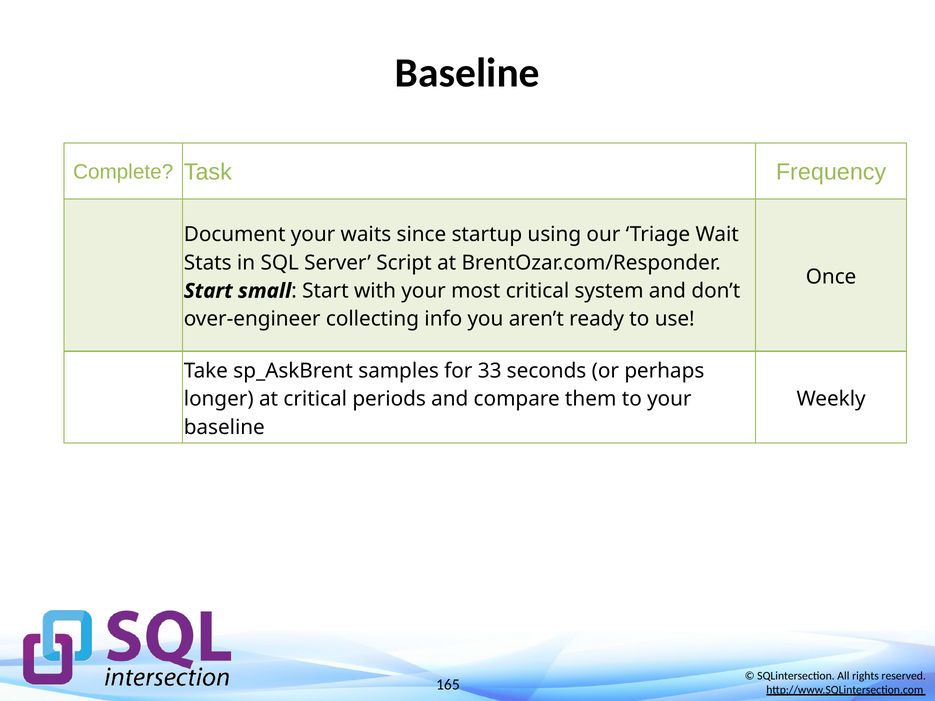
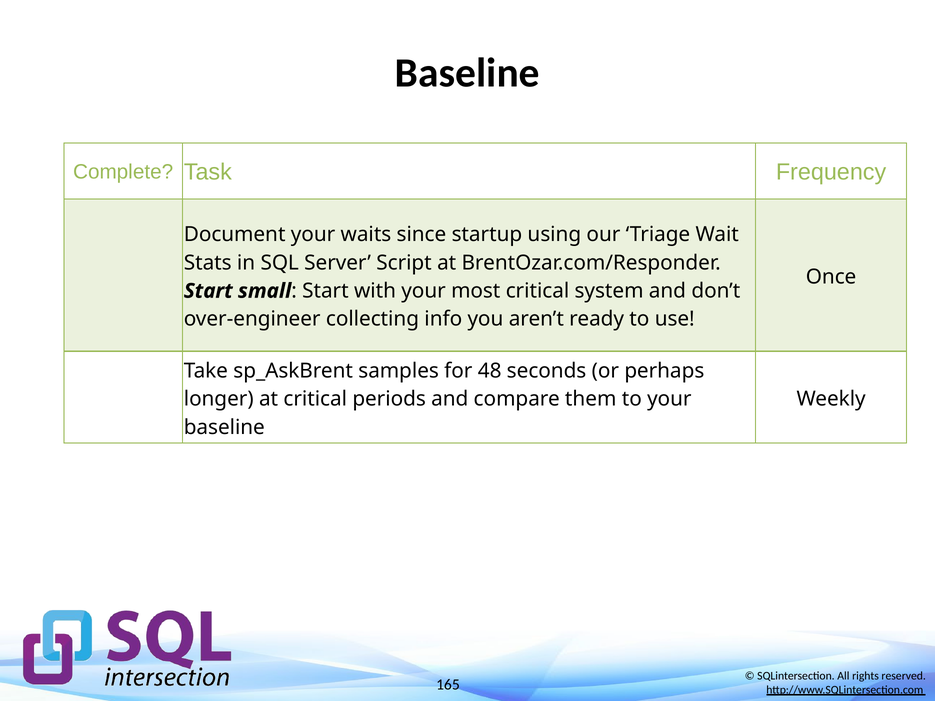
33: 33 -> 48 (490, 371)
